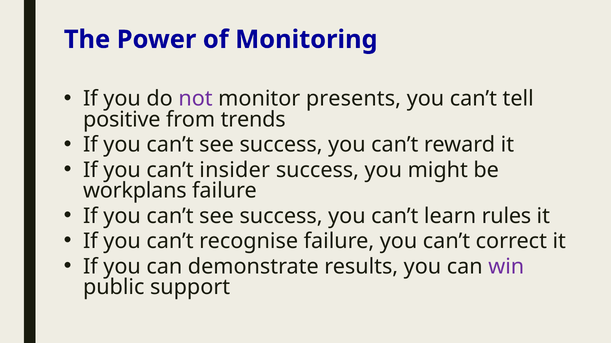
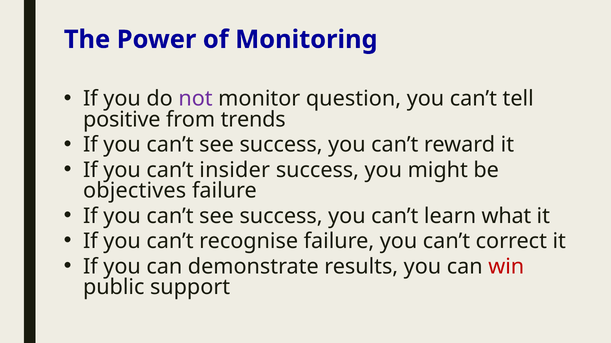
presents: presents -> question (353, 99)
workplans: workplans -> objectives (135, 191)
rules: rules -> what (506, 216)
win colour: purple -> red (506, 267)
